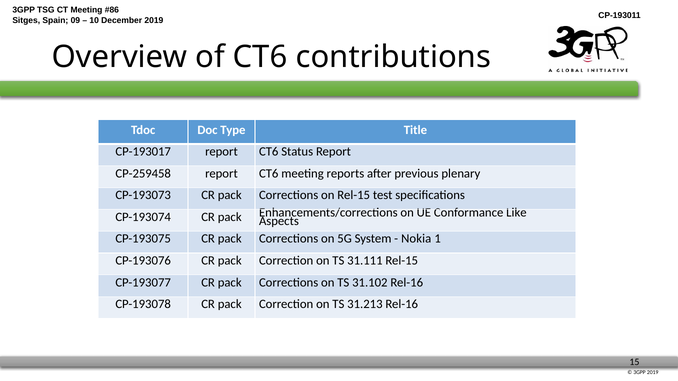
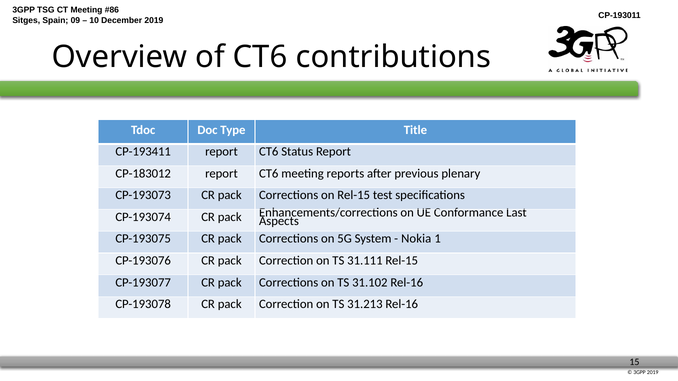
CP-193017: CP-193017 -> CP-193411 (143, 152)
CP-259458: CP-259458 -> CP-183012 (143, 174)
Like: Like -> Last (516, 213)
